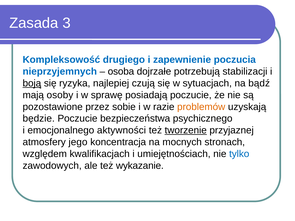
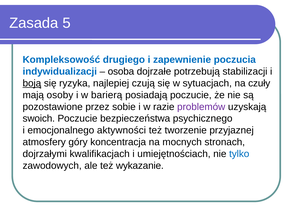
3: 3 -> 5 (67, 23)
nieprzyjemnych: nieprzyjemnych -> indywidualizacji (60, 71)
bądź: bądź -> czuły (259, 83)
sprawę: sprawę -> barierą (107, 95)
problemów colour: orange -> purple (201, 107)
będzie: będzie -> swoich (39, 119)
tworzenie underline: present -> none (186, 130)
jego: jego -> góry (78, 142)
względem: względem -> dojrzałymi (45, 154)
